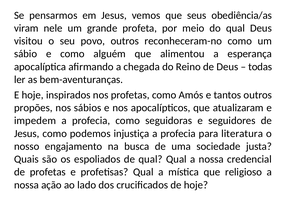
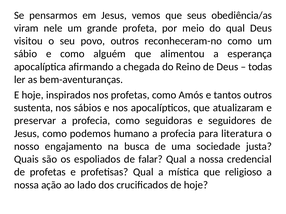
propões: propões -> sustenta (33, 108)
impedem: impedem -> preservar (35, 121)
injustiça: injustiça -> humano (131, 134)
de qual: qual -> falar (151, 160)
